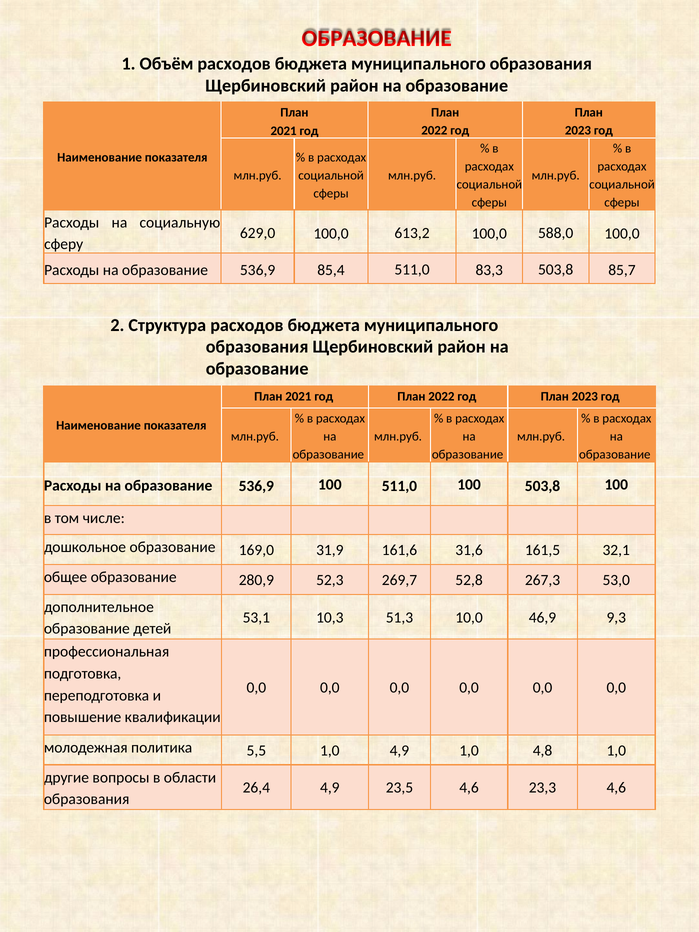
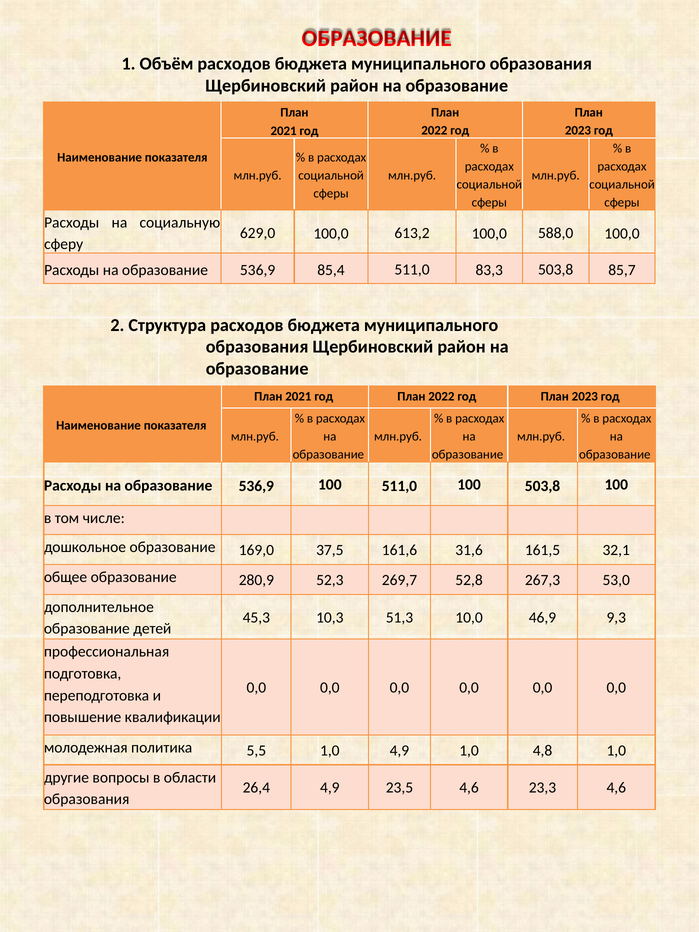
31,9: 31,9 -> 37,5 (330, 550)
53,1: 53,1 -> 45,3 (256, 617)
